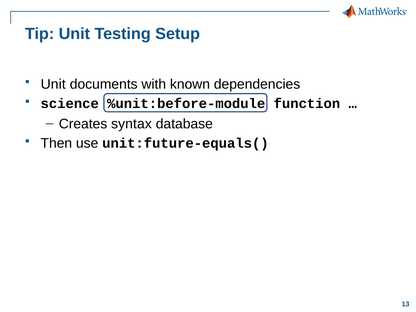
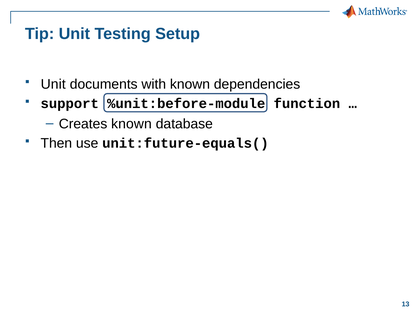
science: science -> support (70, 104)
Creates syntax: syntax -> known (131, 124)
